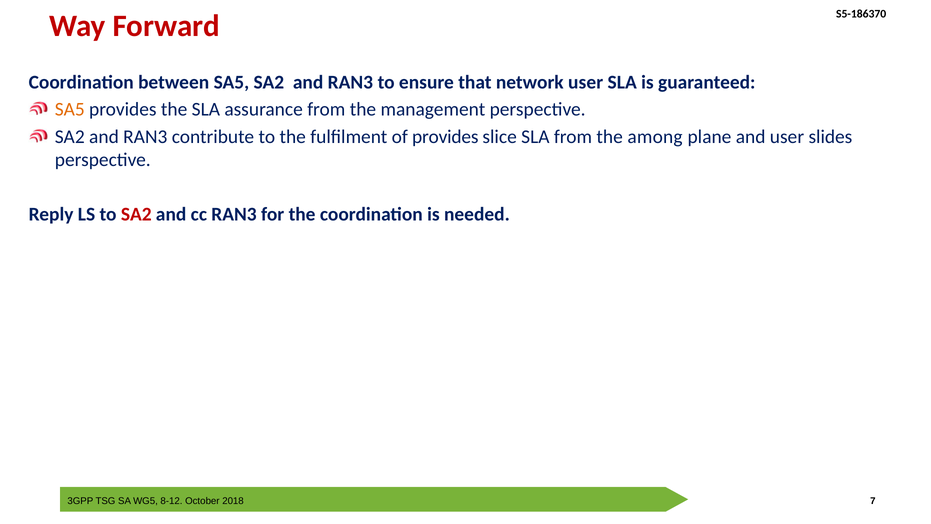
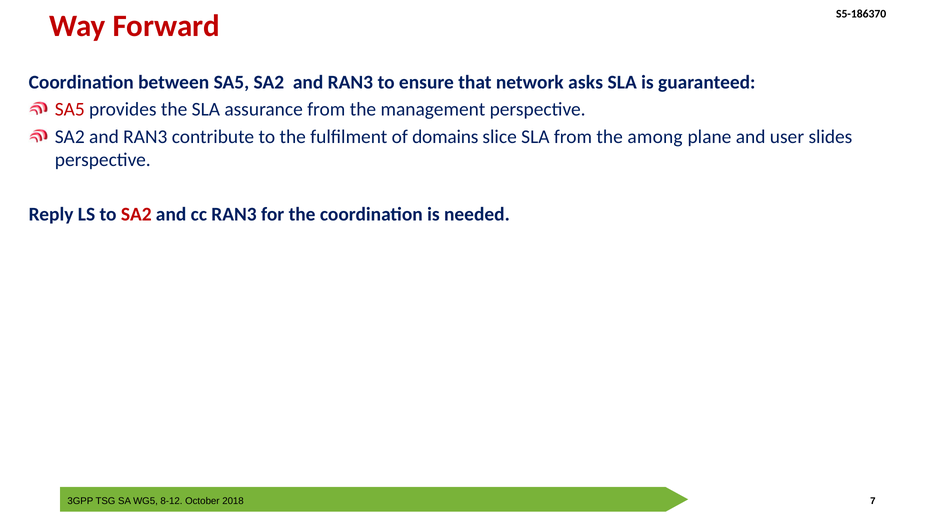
network user: user -> asks (586, 82)
SA5 colour: orange -> red (70, 109)
of provides: provides -> domains (445, 137)
